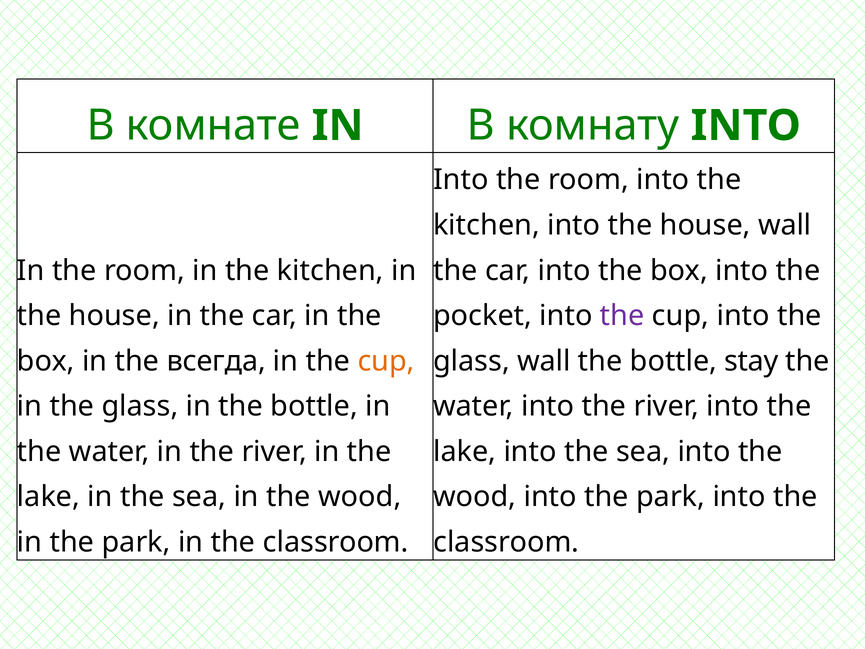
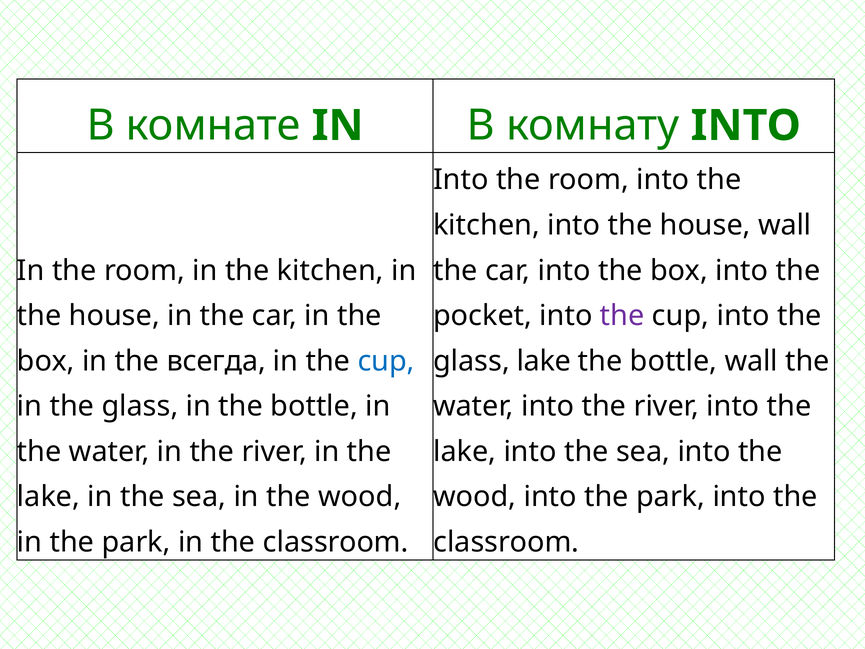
cup colour: orange -> blue (386, 361)
glass wall: wall -> lake (544, 361)
bottle stay: stay -> wall (751, 361)
